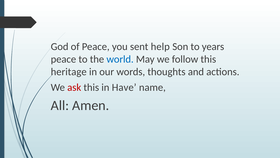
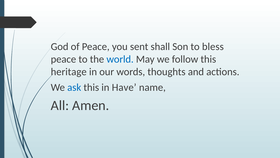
help: help -> shall (160, 46)
years: years -> bless (213, 46)
ask colour: red -> blue (74, 87)
